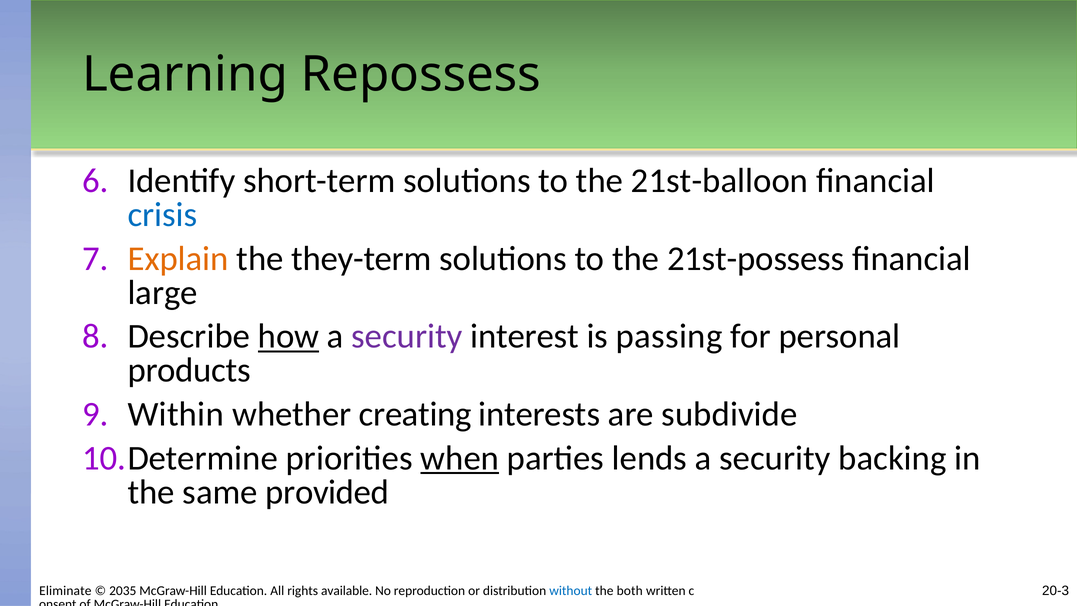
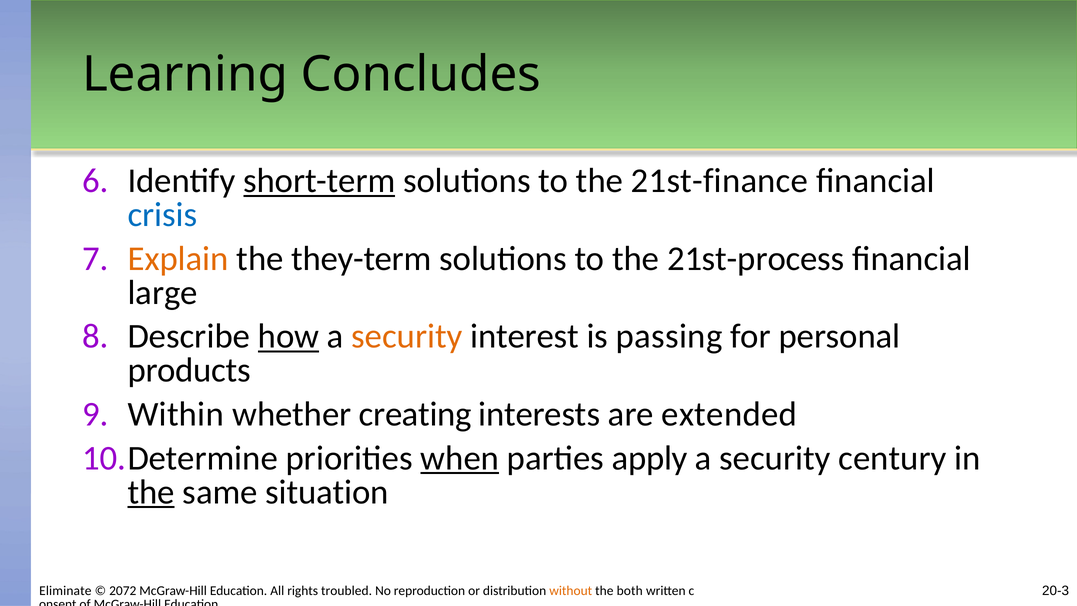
Repossess: Repossess -> Concludes (421, 74)
short-term underline: none -> present (319, 181)
21st-balloon: 21st-balloon -> 21st-finance (720, 181)
21st-possess: 21st-possess -> 21st-process (756, 259)
security colour: purple -> orange (407, 336)
subdivide: subdivide -> extended (729, 414)
lends: lends -> apply (650, 458)
backing: backing -> century (892, 458)
the underline: none -> present (151, 492)
provided: provided -> situation (327, 492)
2035: 2035 -> 2072 (123, 590)
available: available -> troubled (347, 590)
without colour: blue -> orange (571, 590)
